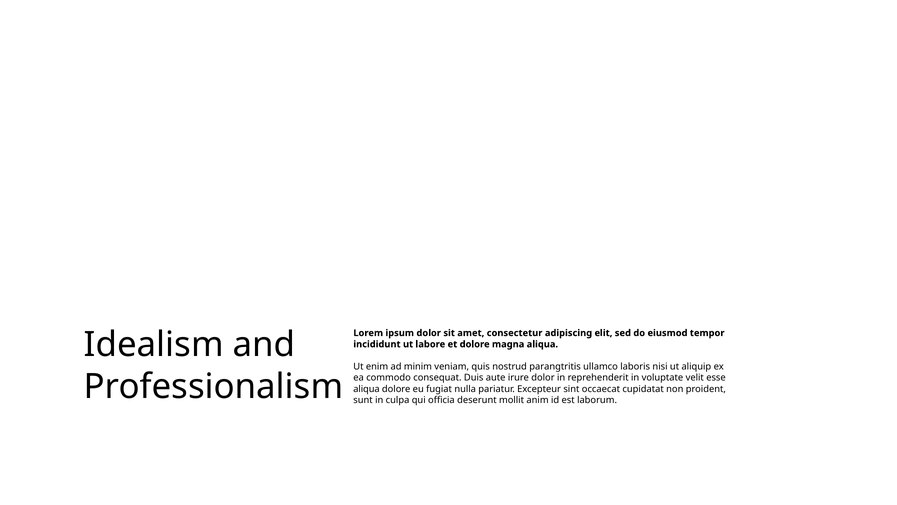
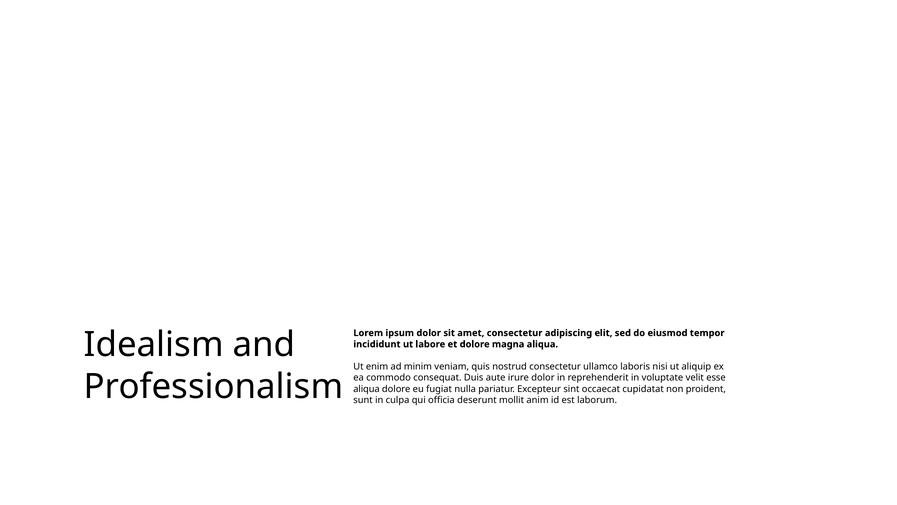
nostrud parangtritis: parangtritis -> consectetur (555, 366)
